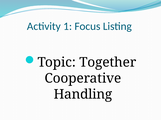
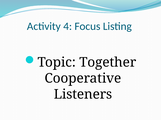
1: 1 -> 4 (68, 26)
Handling: Handling -> Listeners (83, 95)
